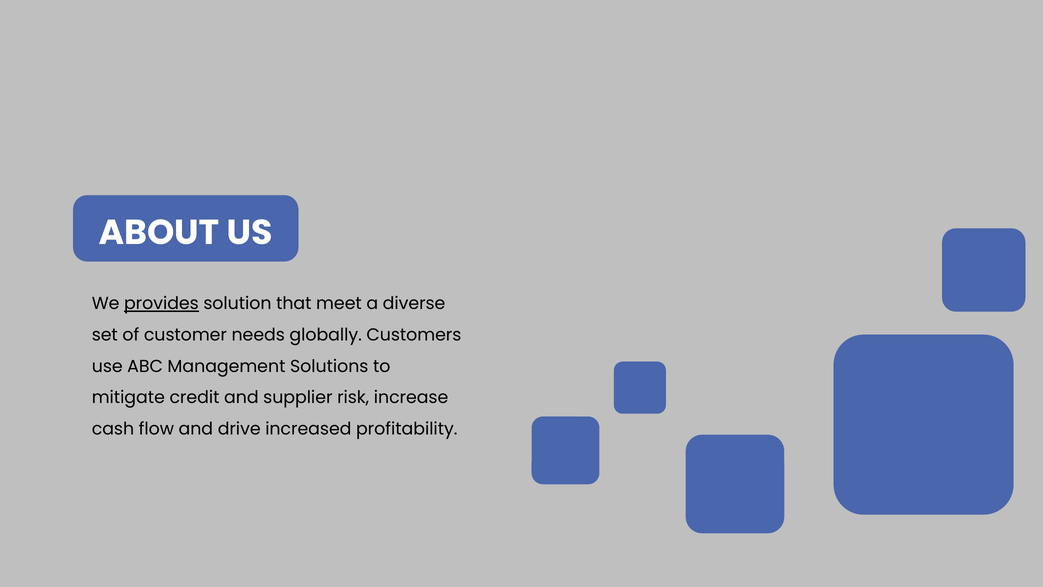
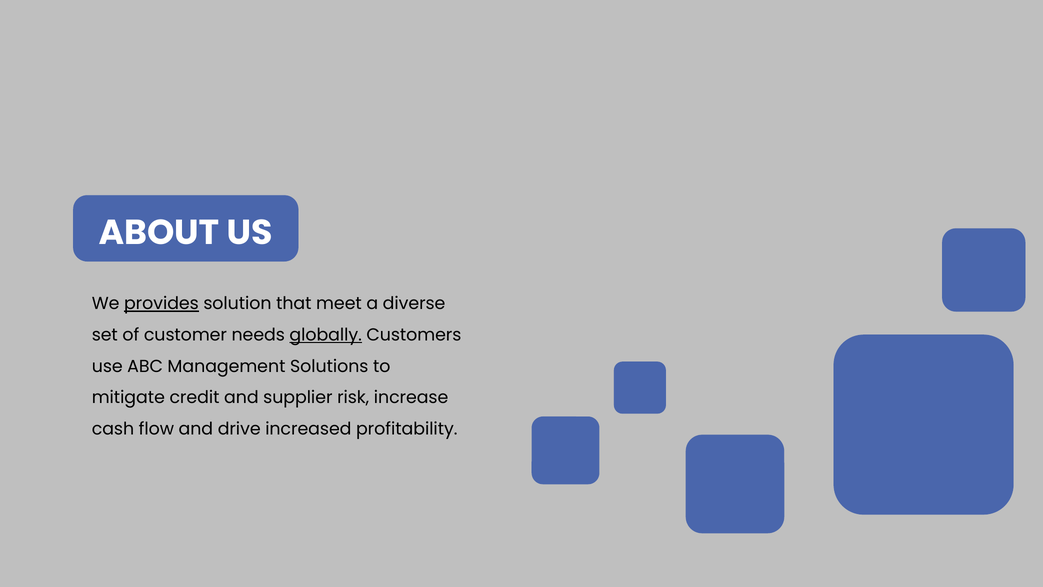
globally underline: none -> present (326, 335)
